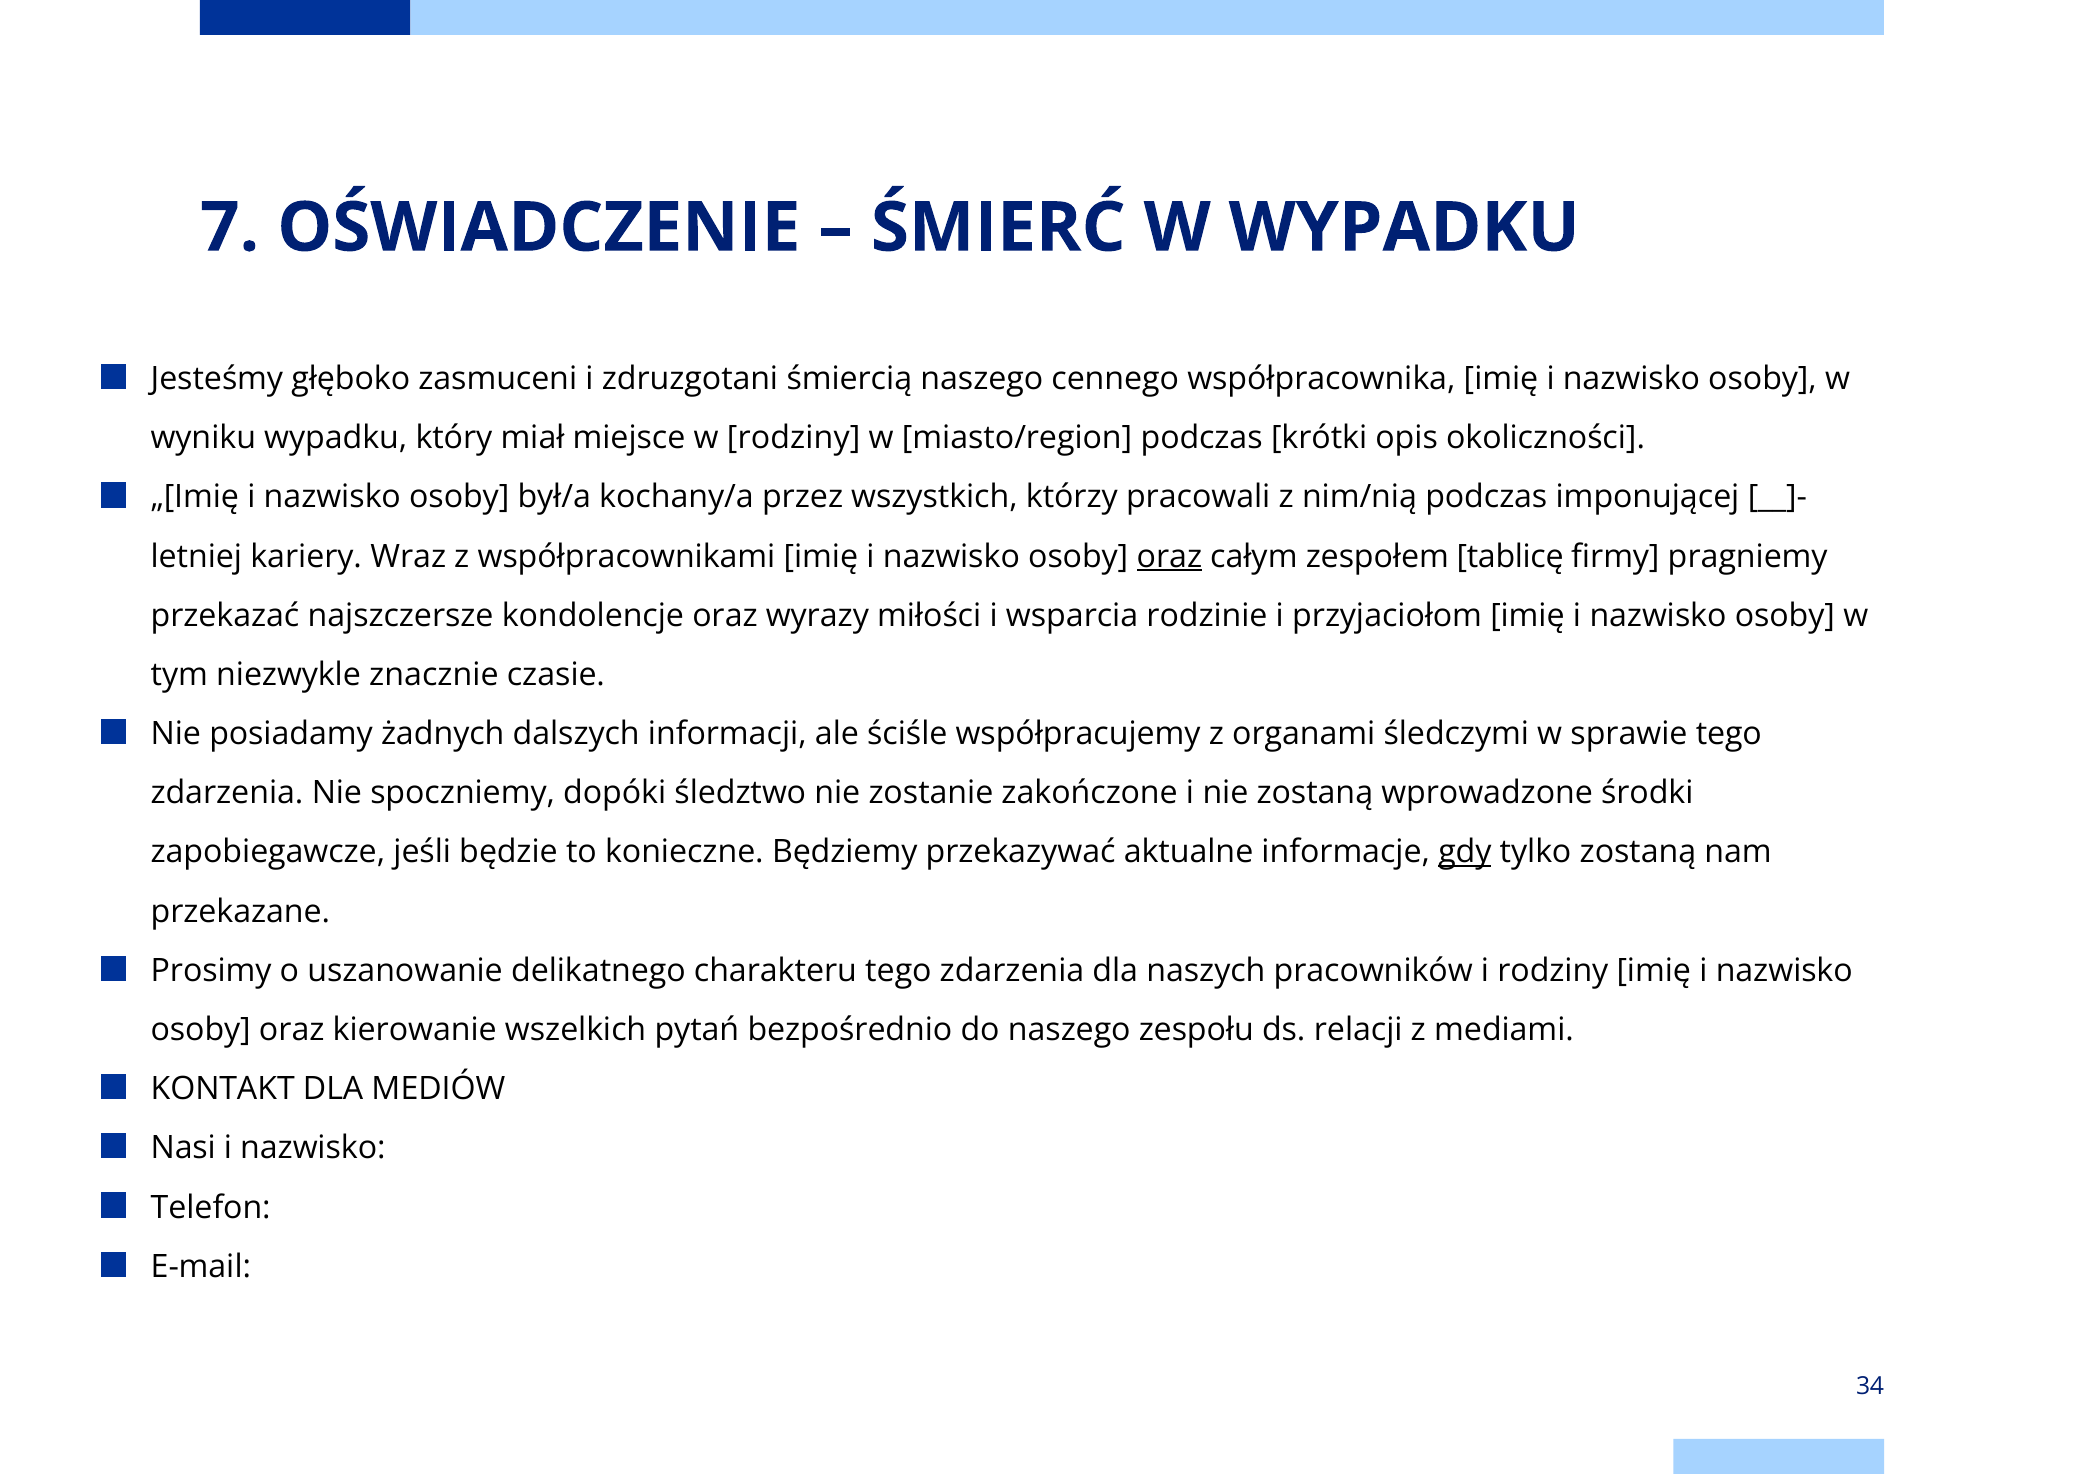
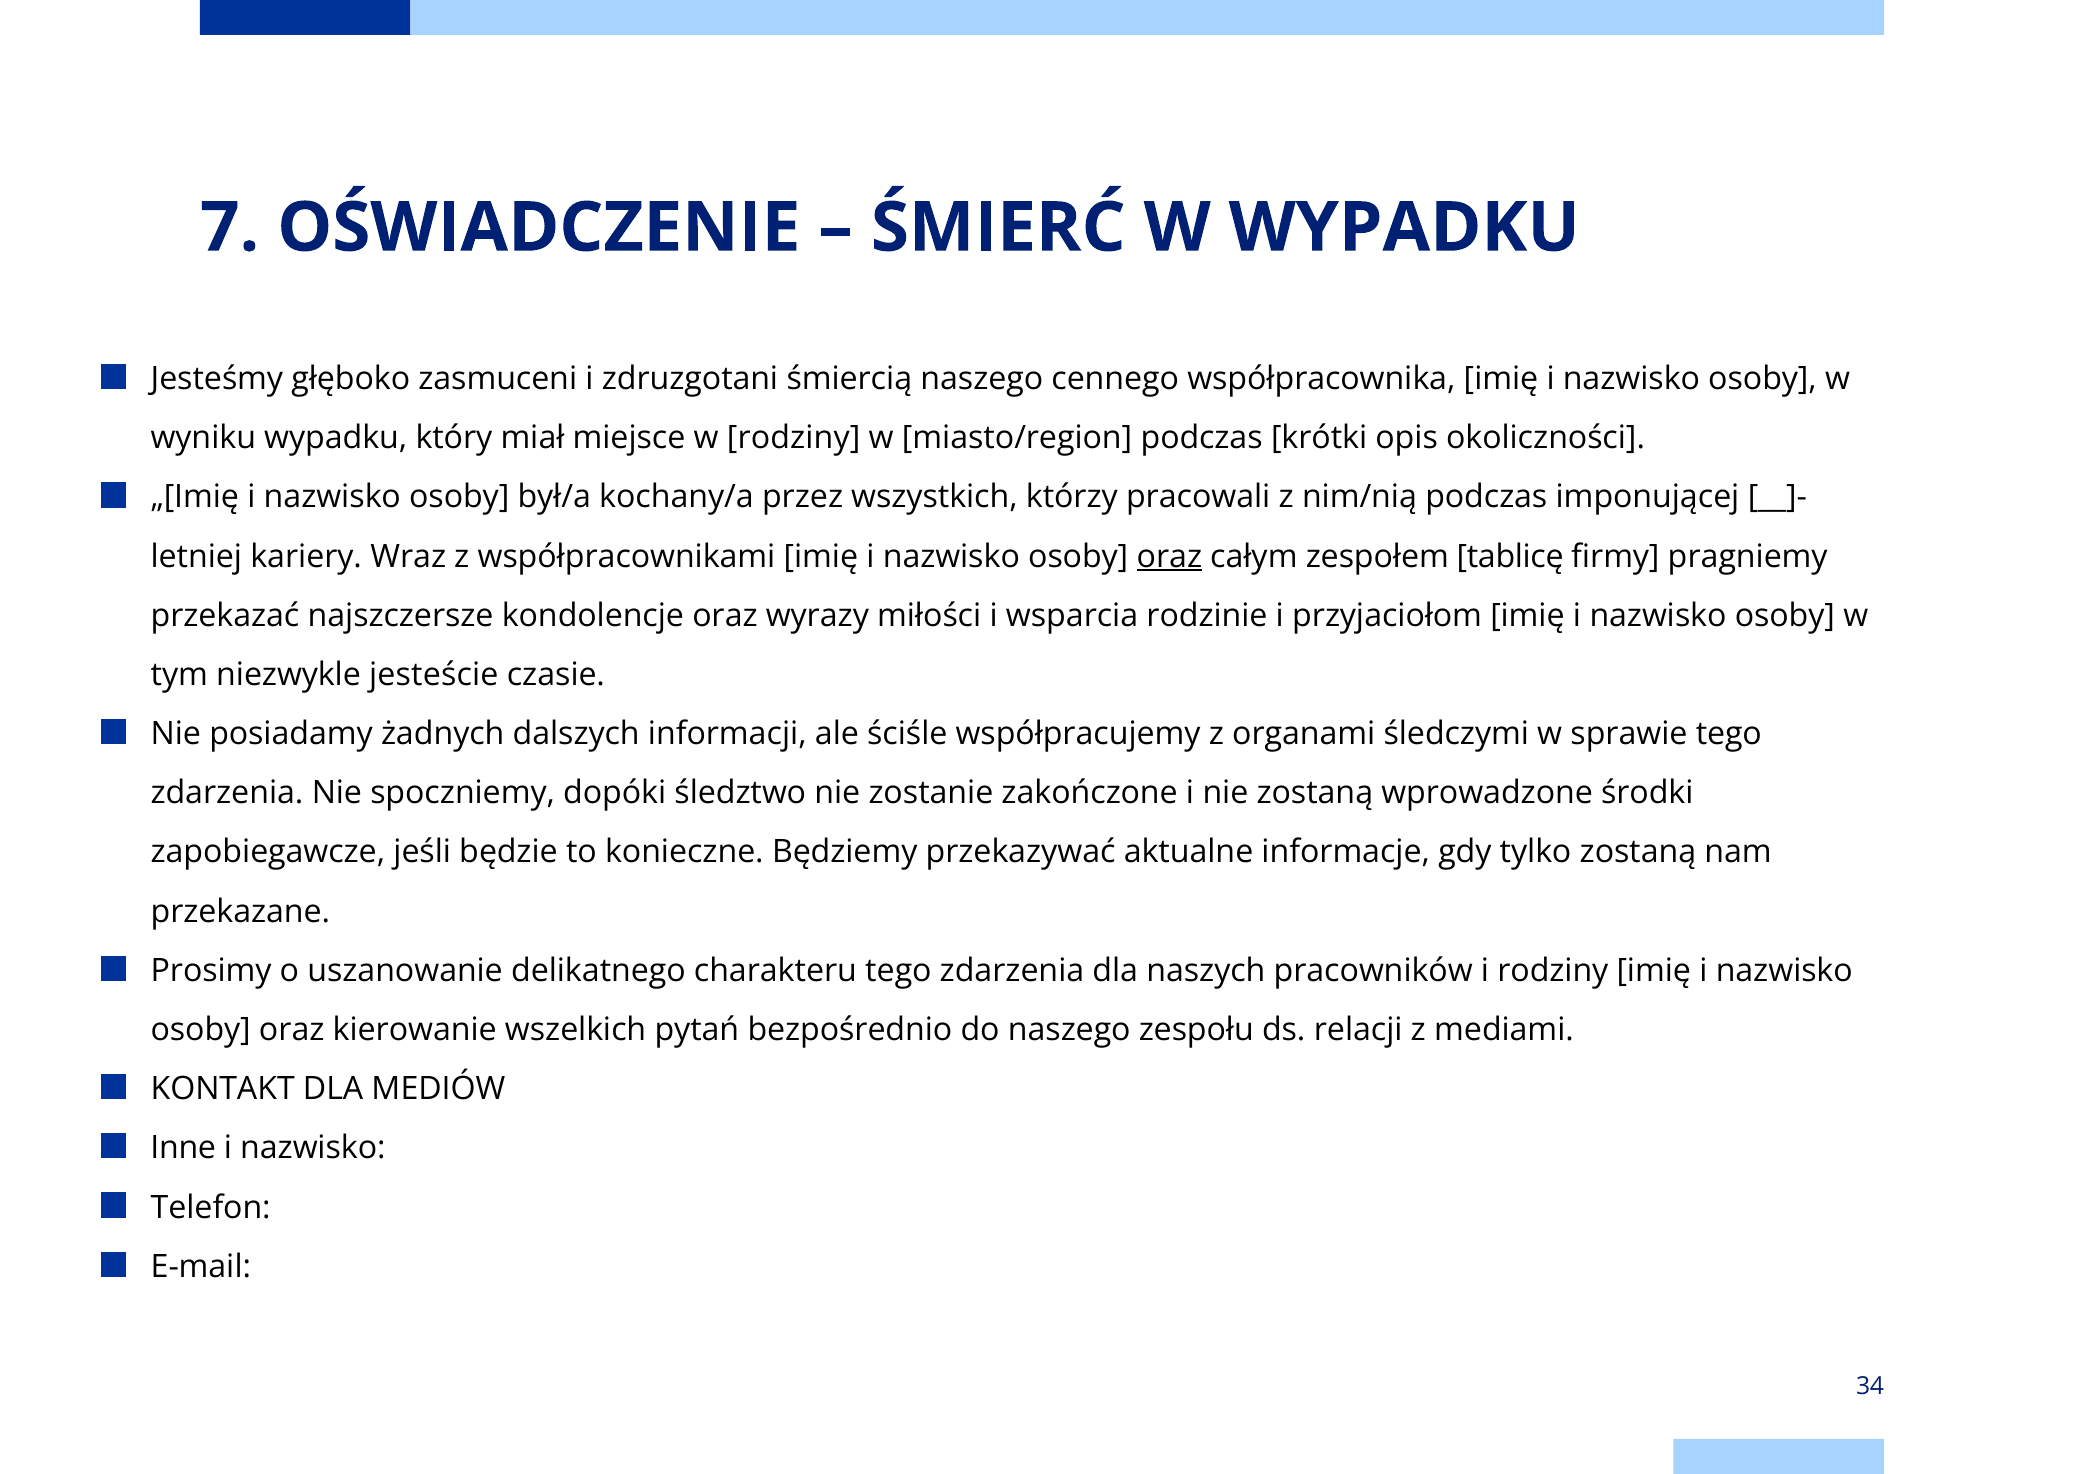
znacznie: znacznie -> jesteście (434, 675)
gdy underline: present -> none (1465, 852)
Nasi: Nasi -> Inne (183, 1148)
